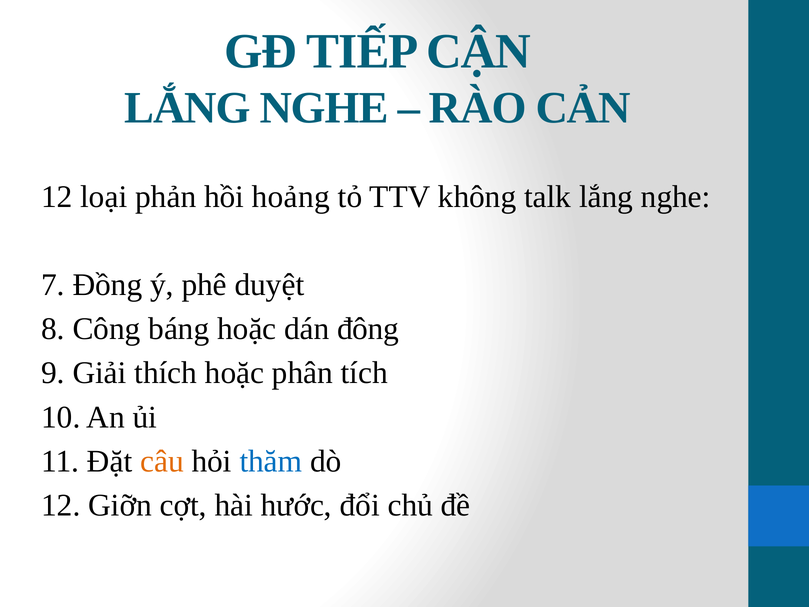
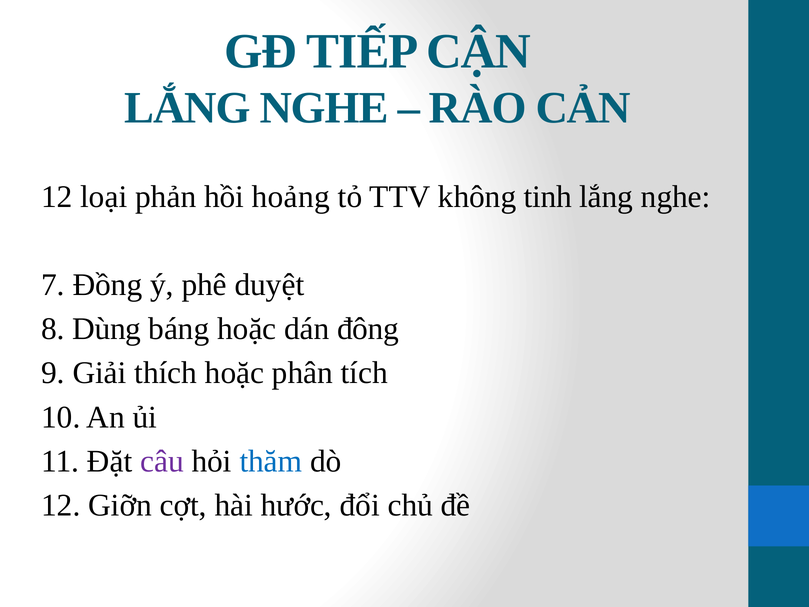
talk: talk -> tinh (548, 197)
Công: Công -> Dùng (107, 329)
câu colour: orange -> purple (162, 461)
